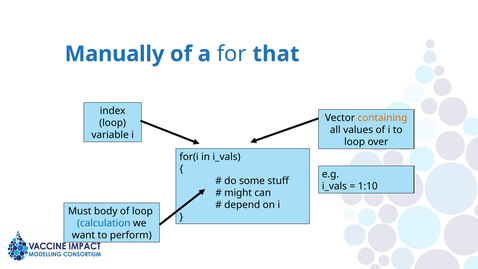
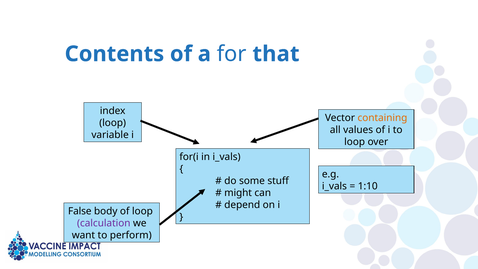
Manually: Manually -> Contents (114, 54)
Must: Must -> False (80, 211)
calculation colour: blue -> purple (104, 223)
